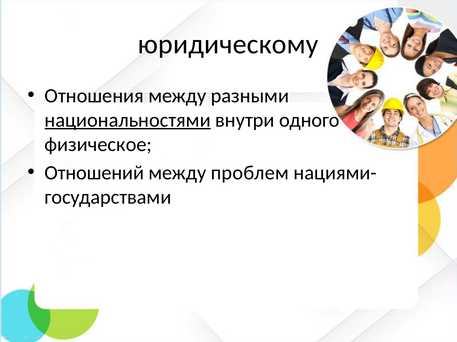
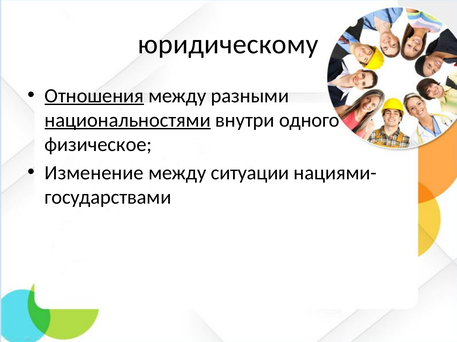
Отношения underline: none -> present (94, 96)
Отношений: Отношений -> Изменение (94, 173)
проблем: проблем -> ситуации (250, 173)
